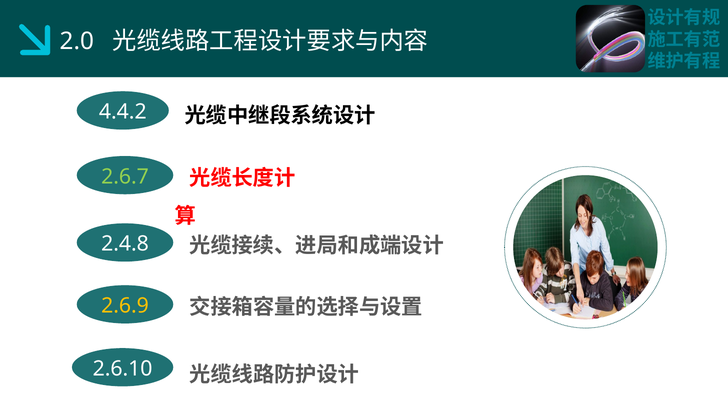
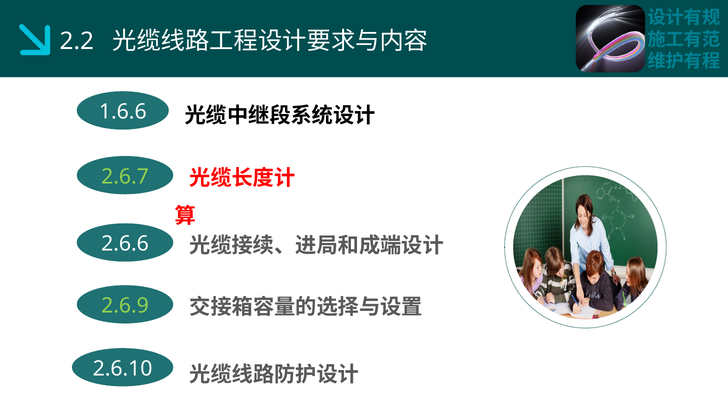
2.0: 2.0 -> 2.2 (77, 41)
4.4.2: 4.4.2 -> 1.6.6 (123, 112)
2.4.8: 2.4.8 -> 2.6.6 (125, 244)
2.6.9 colour: yellow -> light green (125, 306)
